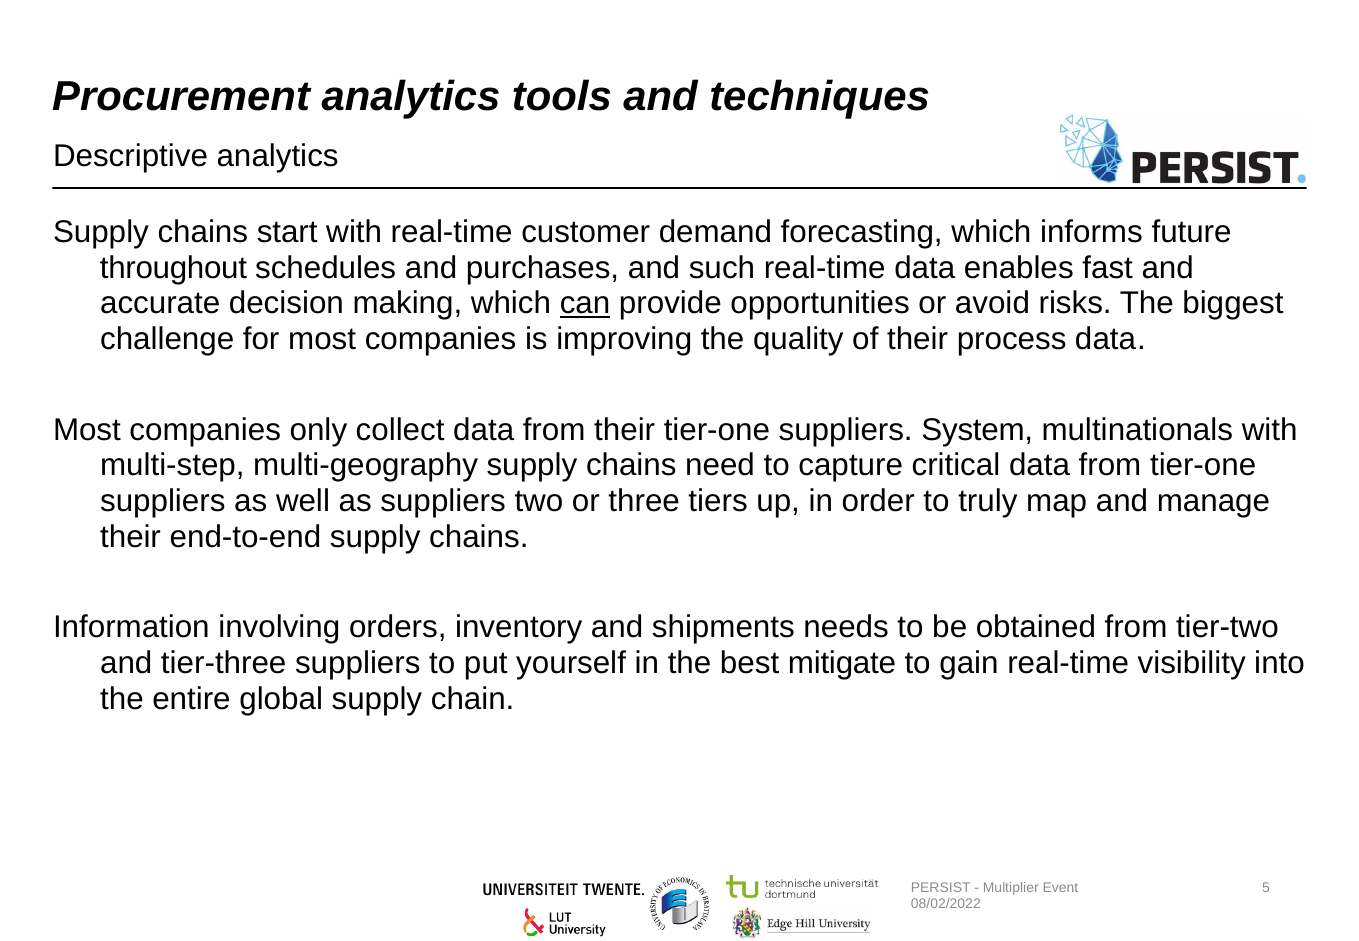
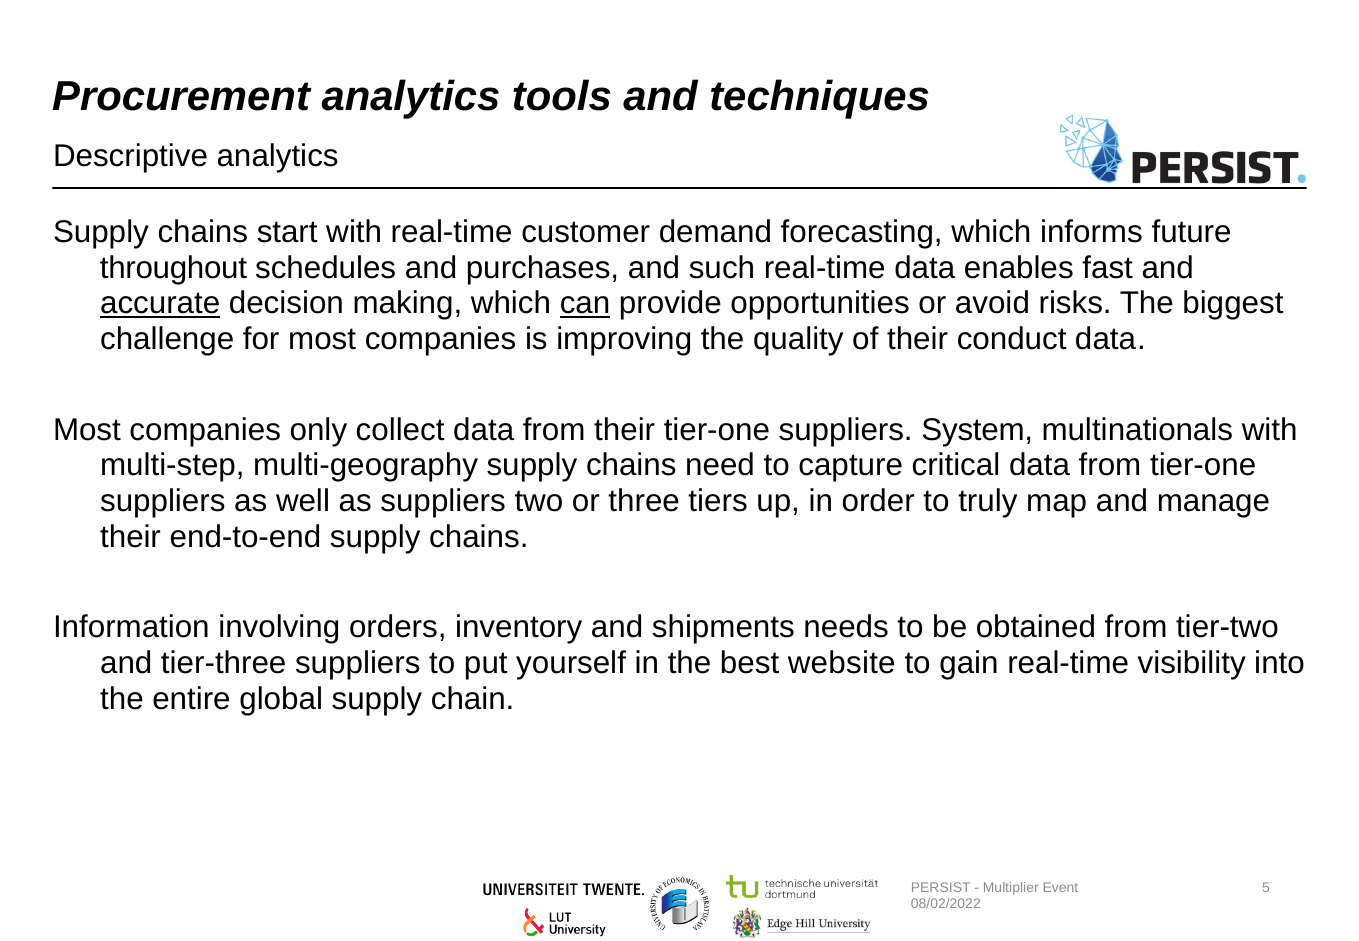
accurate underline: none -> present (160, 304)
process: process -> conduct (1012, 339)
mitigate: mitigate -> website (842, 663)
